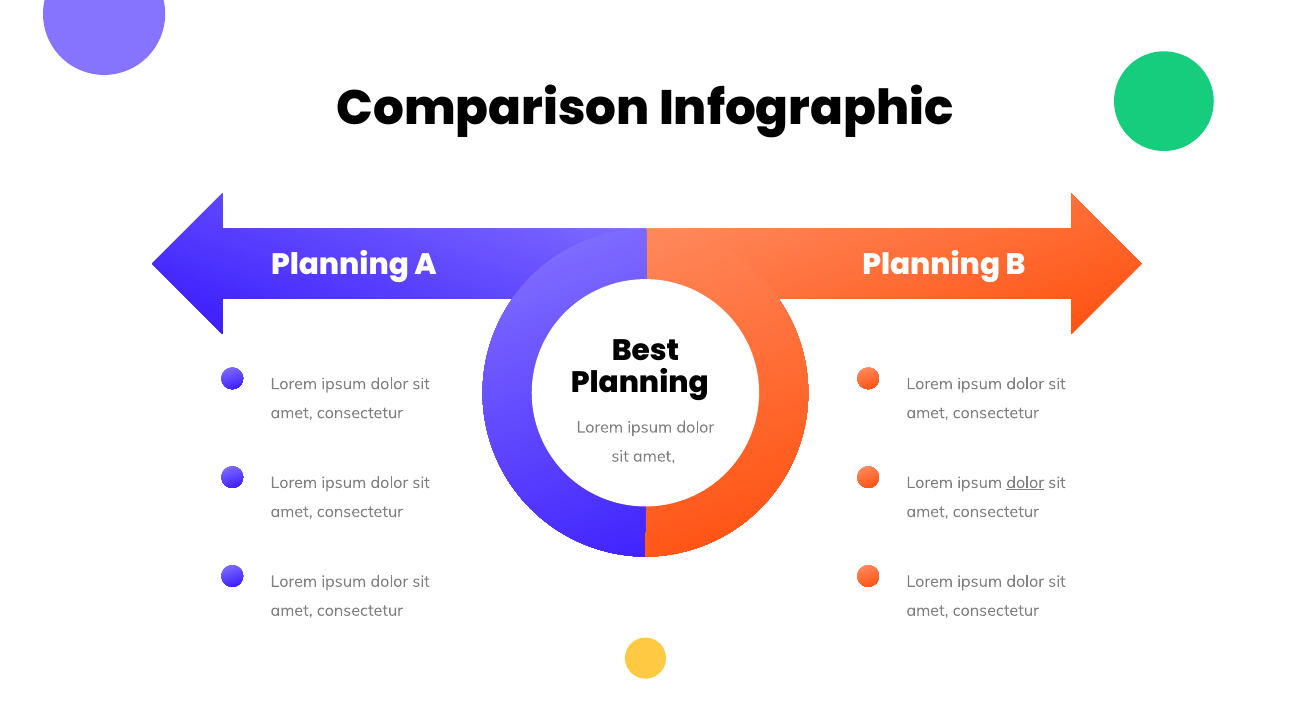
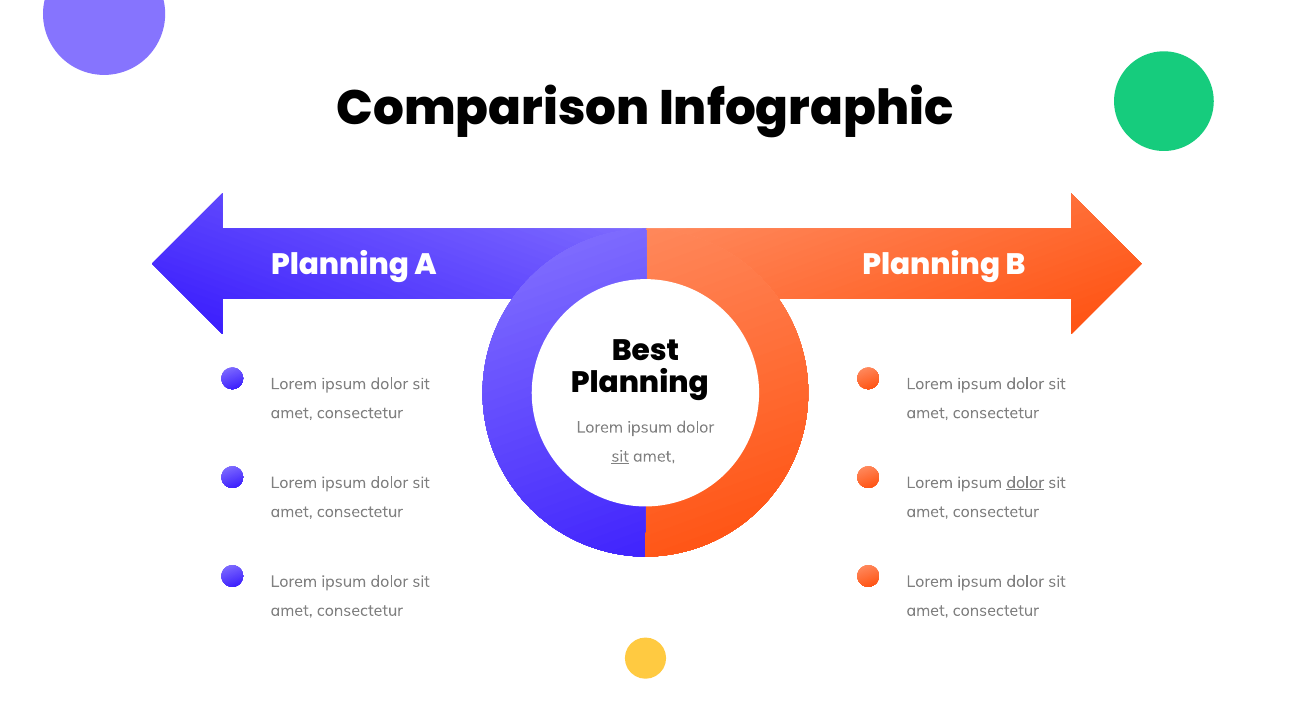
sit underline: none -> present (620, 456)
